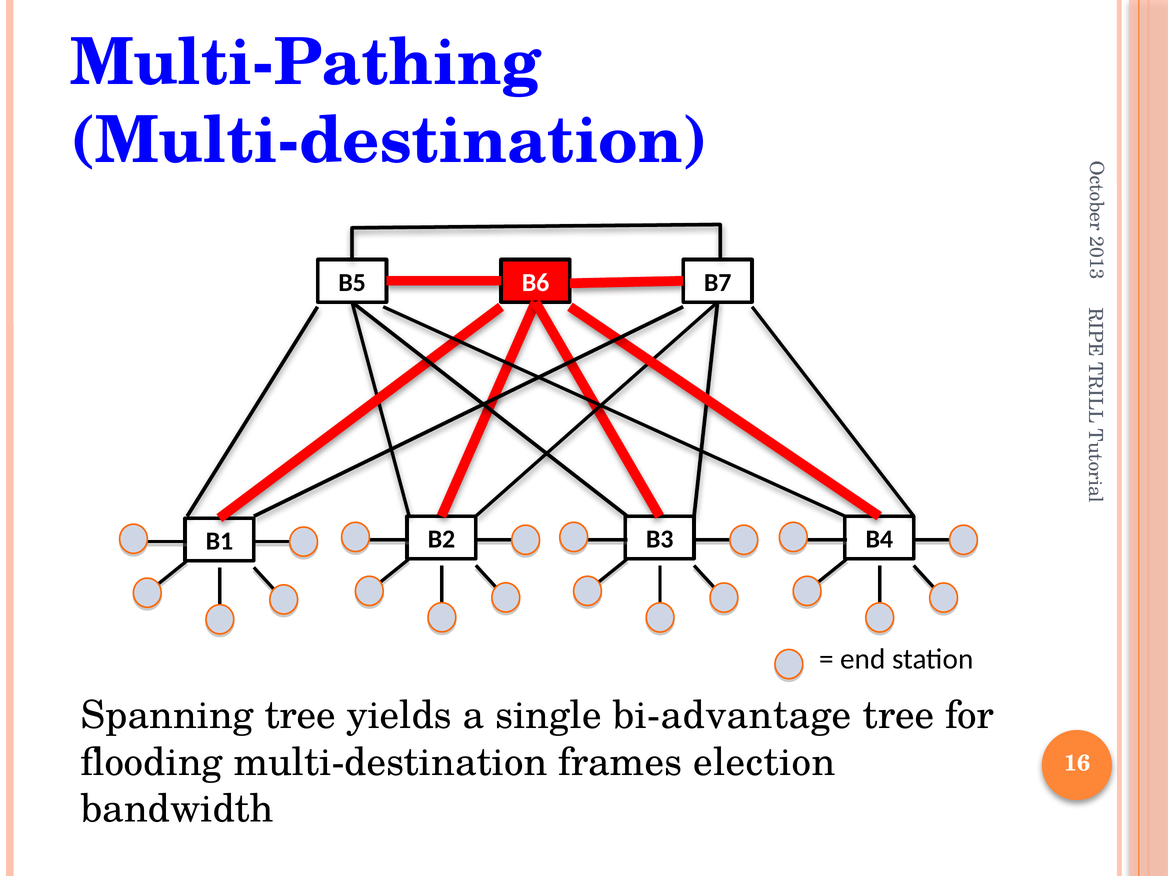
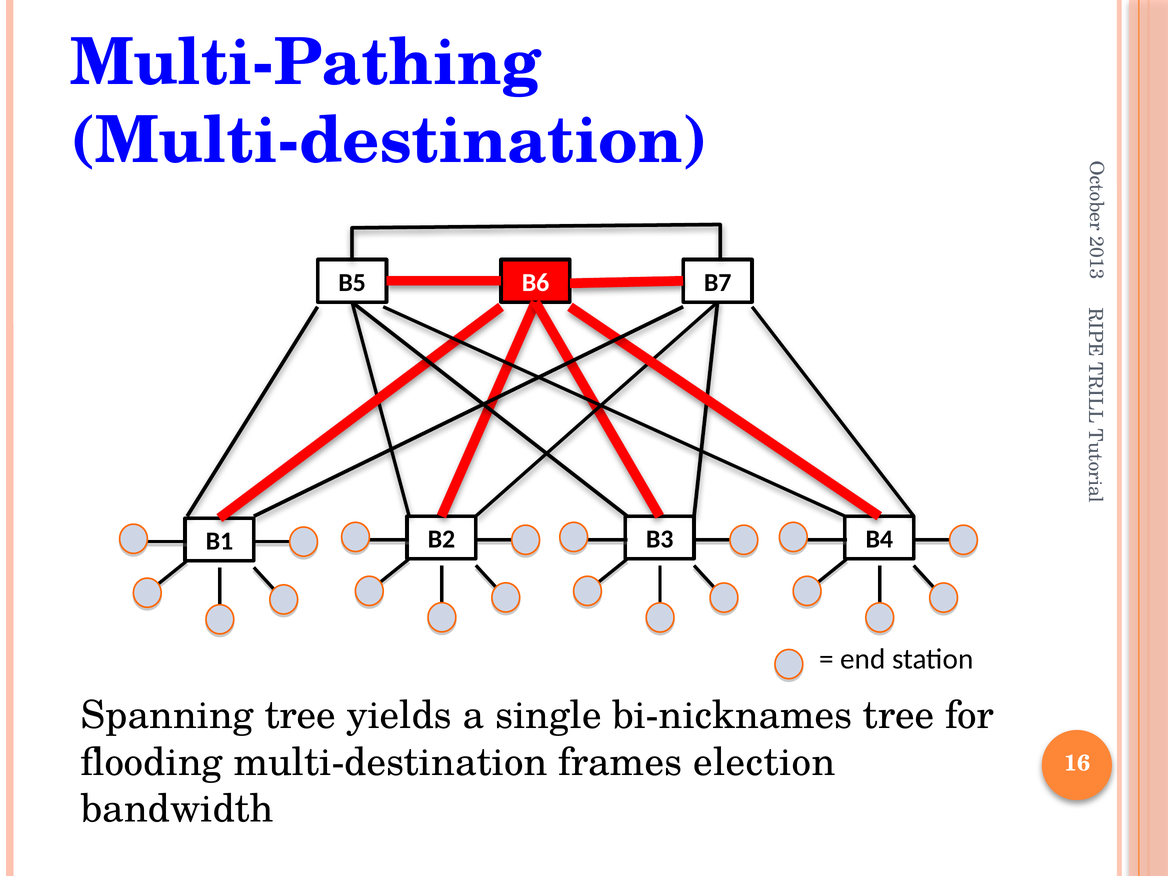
bi-advantage: bi-advantage -> bi-nicknames (732, 716)
